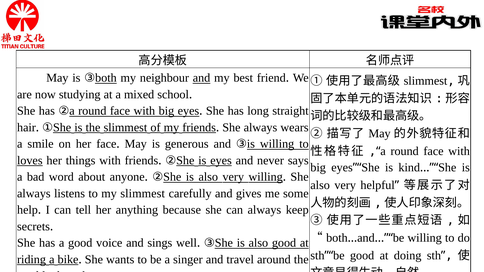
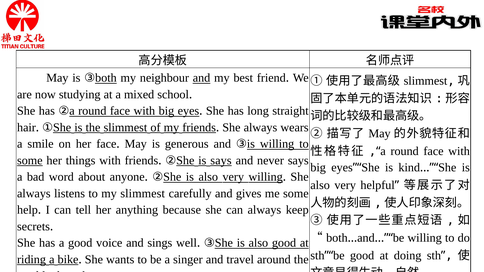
loves: loves -> some (30, 161)
is eyes: eyes -> says (221, 161)
